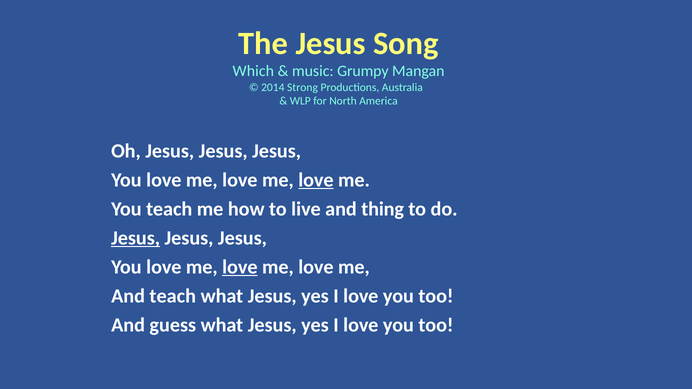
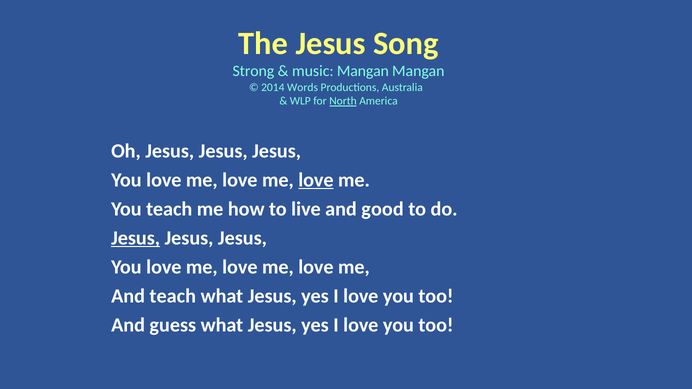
Which: Which -> Strong (253, 71)
music Grumpy: Grumpy -> Mangan (363, 71)
Strong: Strong -> Words (303, 87)
North underline: none -> present (343, 101)
thing: thing -> good (383, 209)
love underline: present -> none (240, 267)
